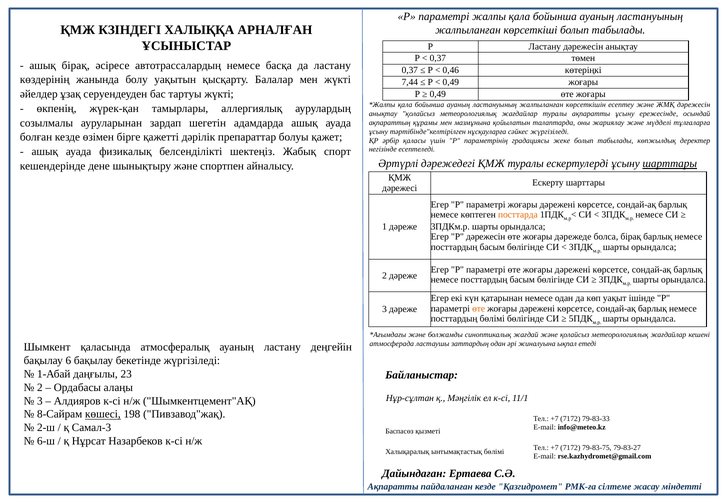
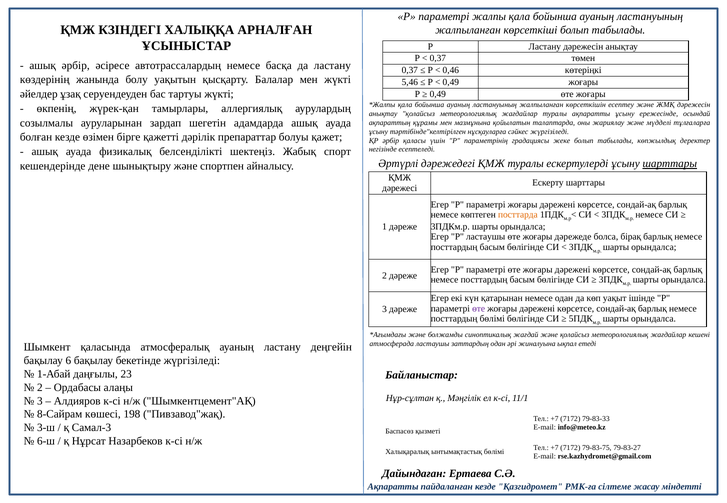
ашық бірақ: бірақ -> әрбір (76, 66)
7,44: 7,44 -> 5,46 (410, 82)
P дәрежесін: дәрежесін -> ластаушы (486, 237)
өте colour: orange -> purple (479, 309)
көшесі underline: present -> none (103, 415)
2-ш: 2-ш -> 3-ш (46, 428)
